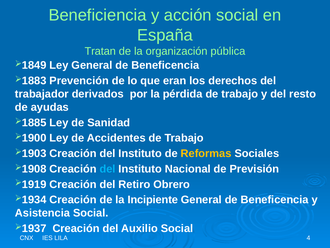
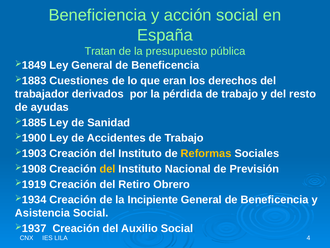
organización: organización -> presupuesto (176, 51)
Prevención: Prevención -> Cuestiones (79, 81)
del colour: light blue -> yellow (107, 169)
